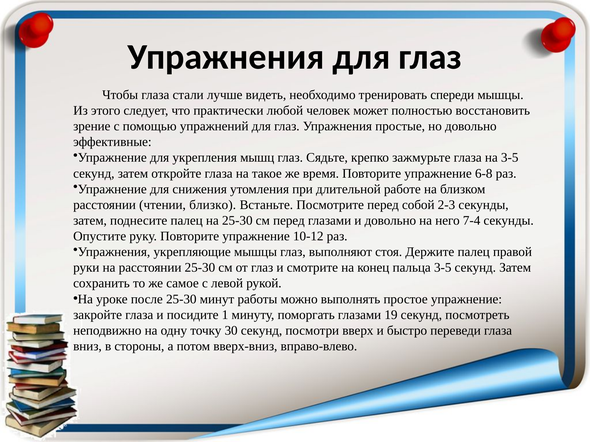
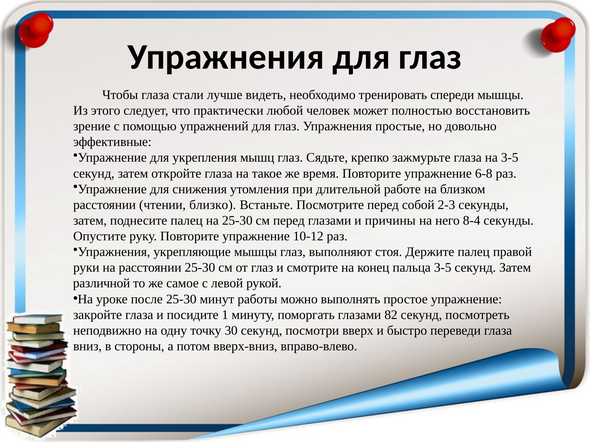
и довольно: довольно -> причины (390, 221)
7-4: 7-4 -> 8-4 (472, 221)
сохранить: сохранить -> различной (102, 284)
19: 19 -> 82 (391, 315)
